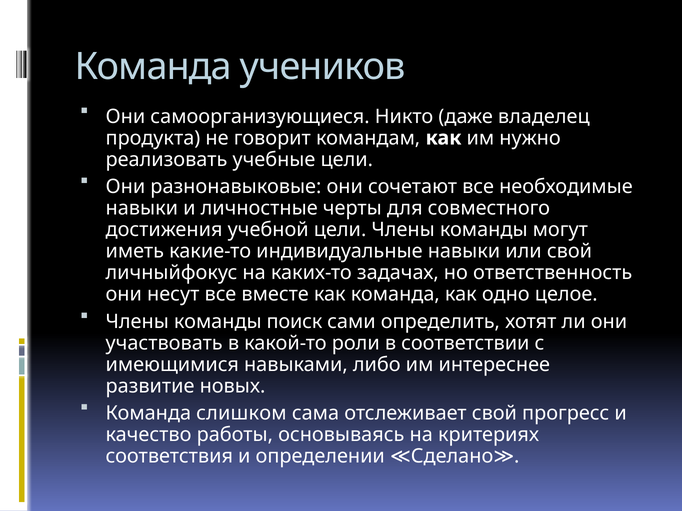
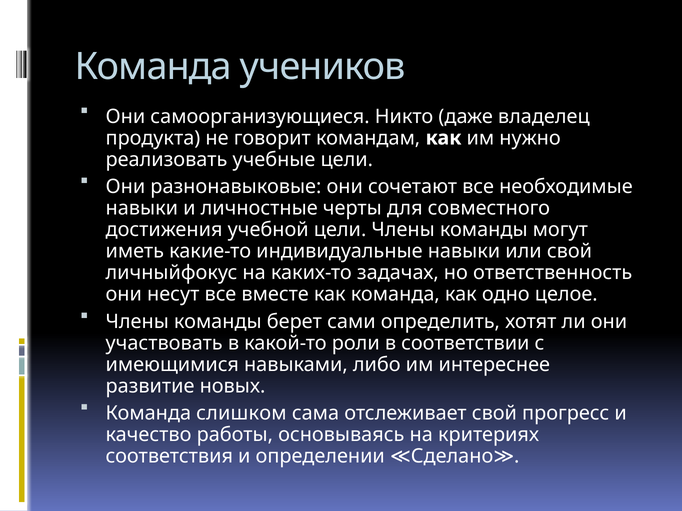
поиск: поиск -> берет (294, 322)
